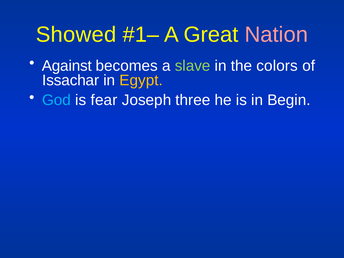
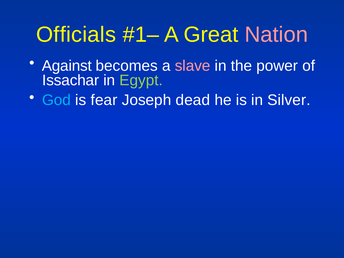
Showed: Showed -> Officials (76, 35)
slave colour: light green -> pink (193, 66)
colors: colors -> power (277, 66)
Egypt colour: yellow -> light green (141, 80)
three: three -> dead (193, 100)
Begin: Begin -> Silver (289, 100)
